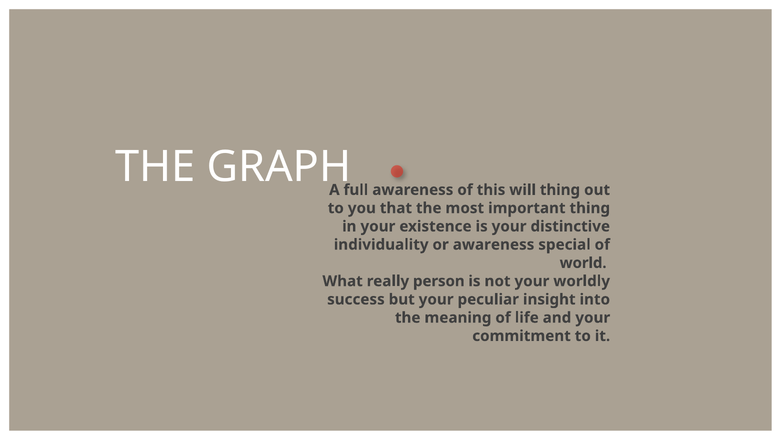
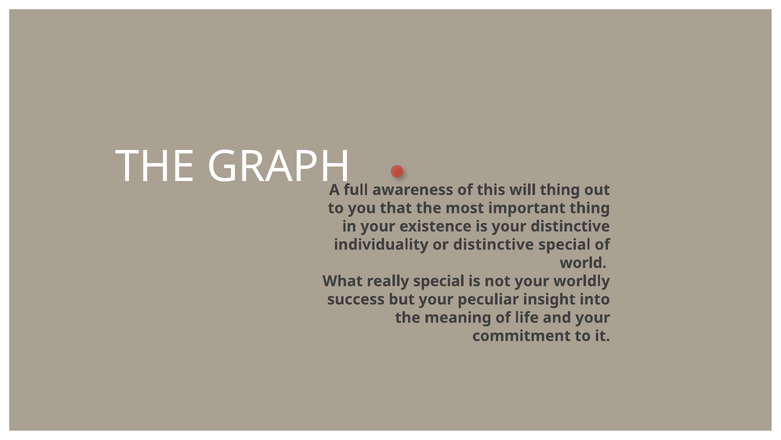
or awareness: awareness -> distinctive (494, 244)
really person: person -> special (439, 281)
